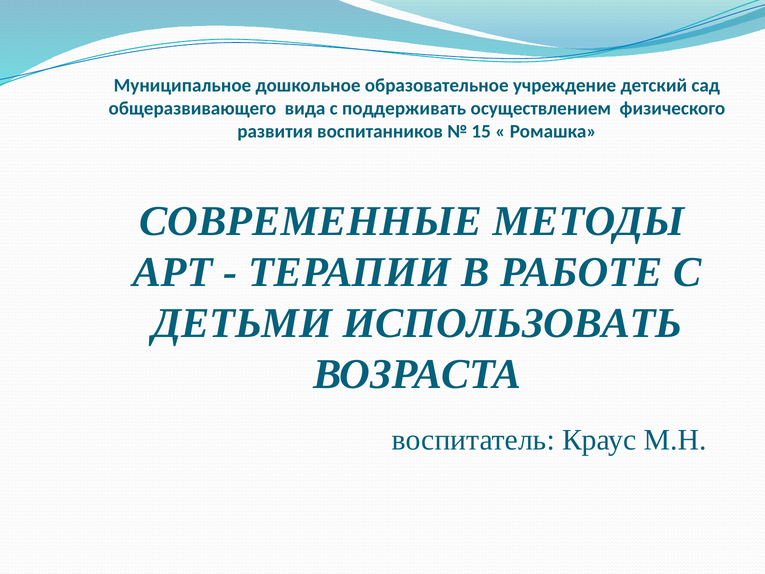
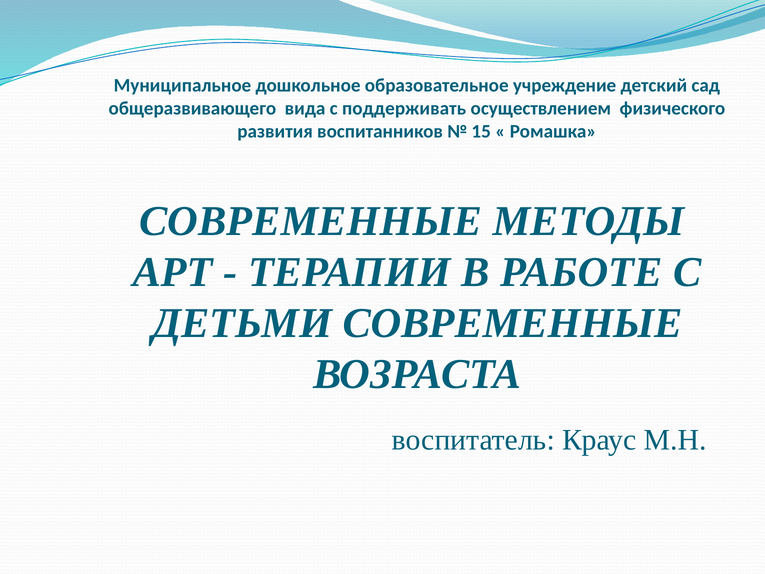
ДЕТЬМИ ИСПОЛЬЗОВАТЬ: ИСПОЛЬЗОВАТЬ -> СОВРЕМЕННЫЕ (513, 323)
